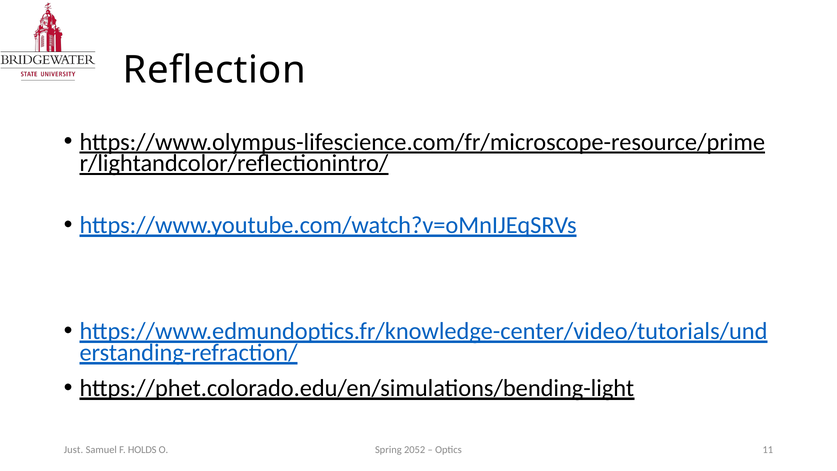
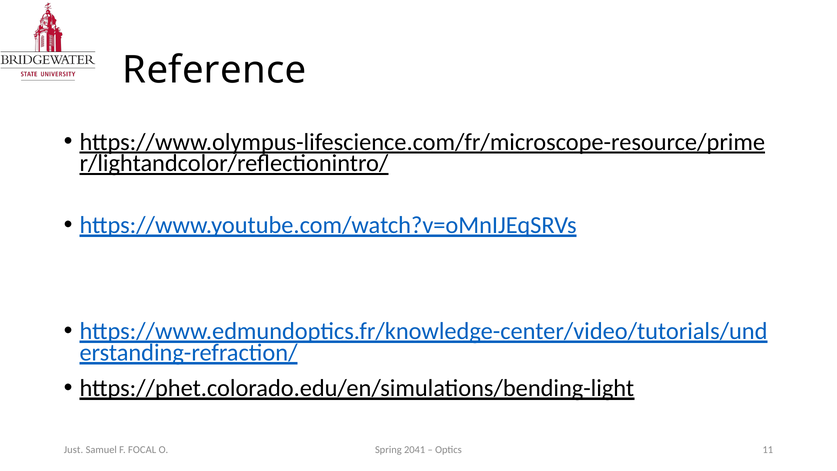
Reflection: Reflection -> Reference (214, 70)
HOLDS: HOLDS -> FOCAL (142, 450)
2052: 2052 -> 2041 (415, 450)
